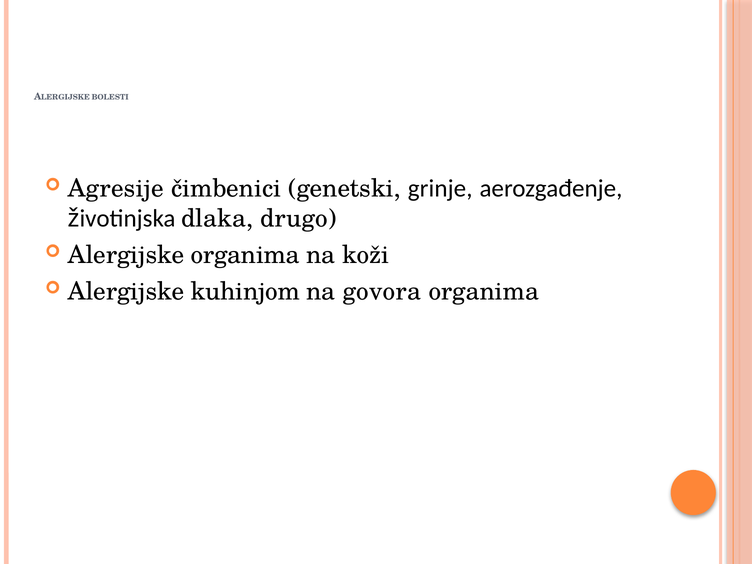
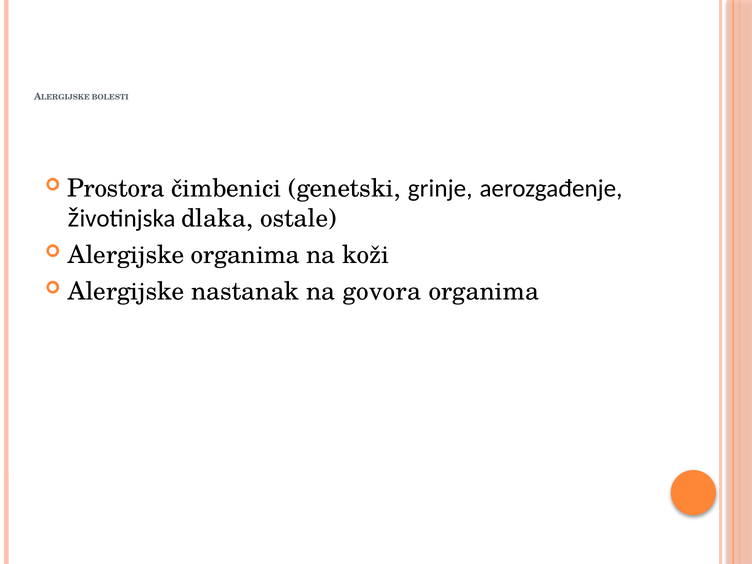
Agresije: Agresije -> Prostora (116, 188)
drugo: drugo -> ostale (298, 219)
kuhinjom: kuhinjom -> nastanak (245, 291)
